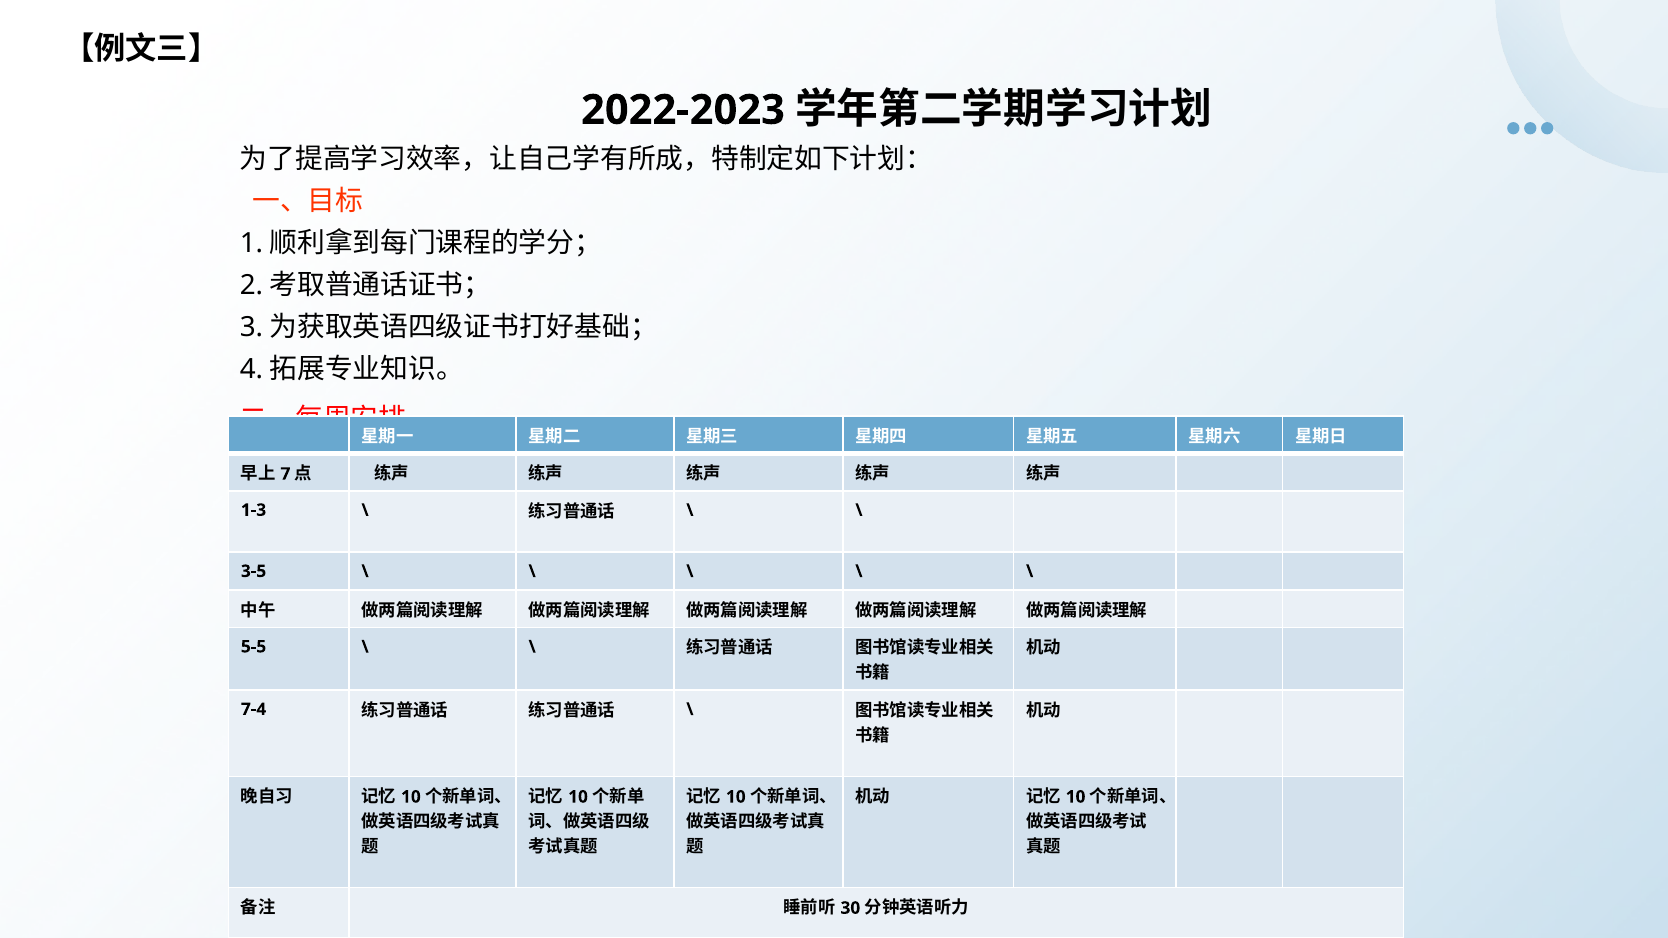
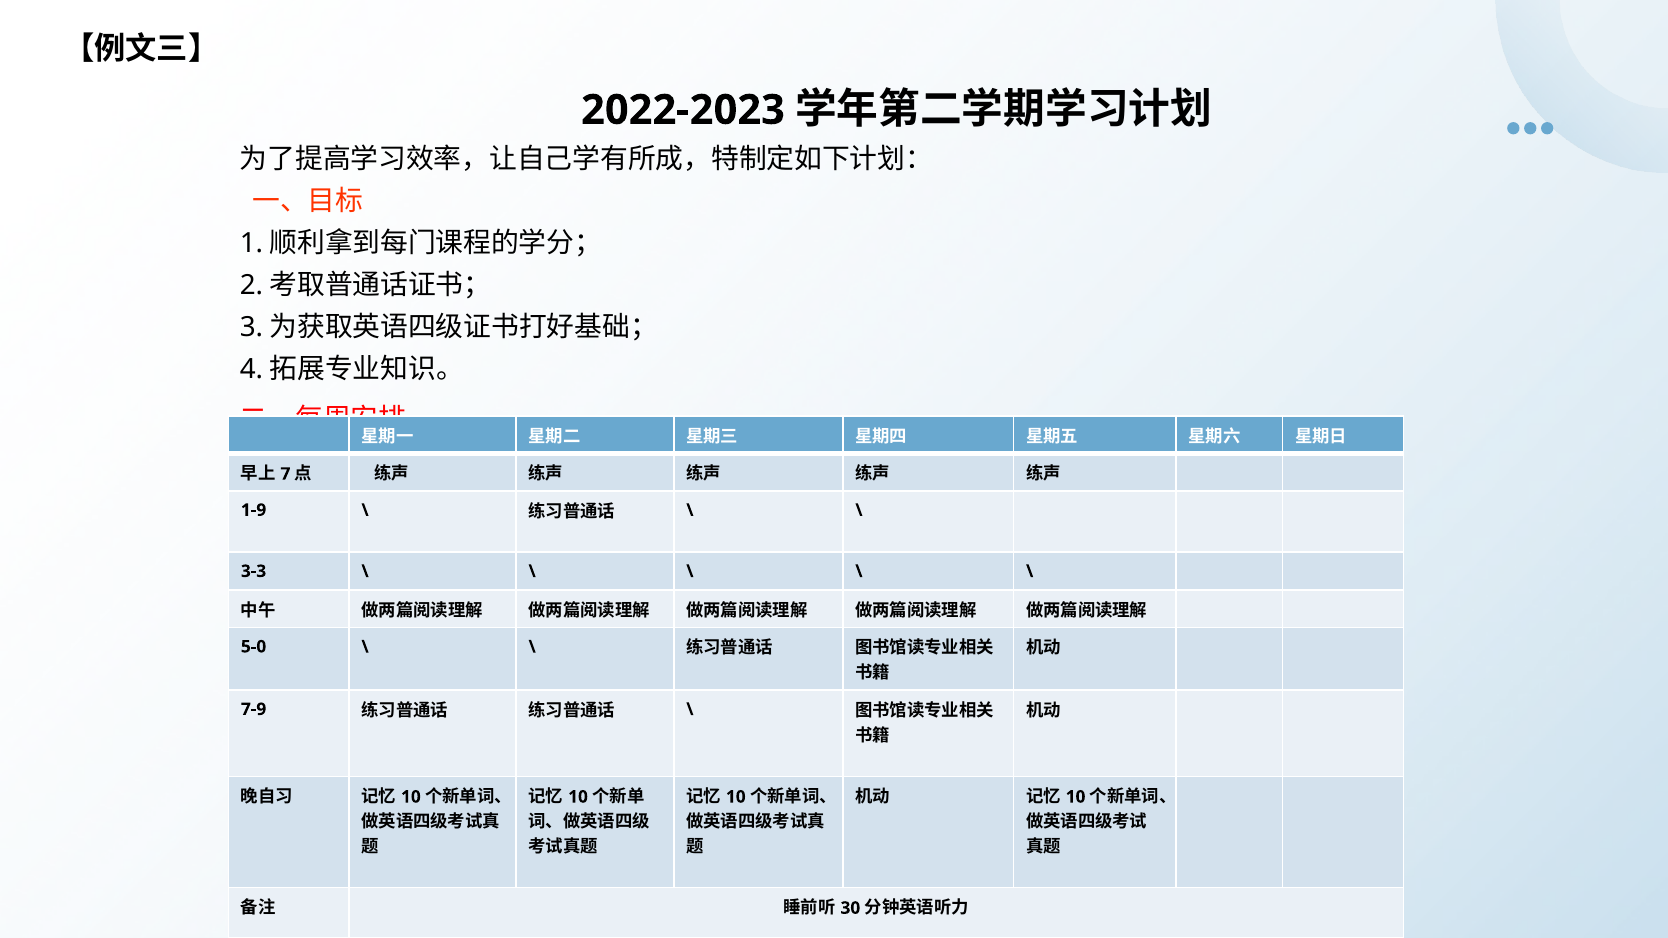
1-3: 1-3 -> 1-9 (254, 510)
3-5: 3-5 -> 3-3 (254, 571)
5-5: 5-5 -> 5-0 (254, 647)
7-4: 7-4 -> 7-9 (254, 709)
